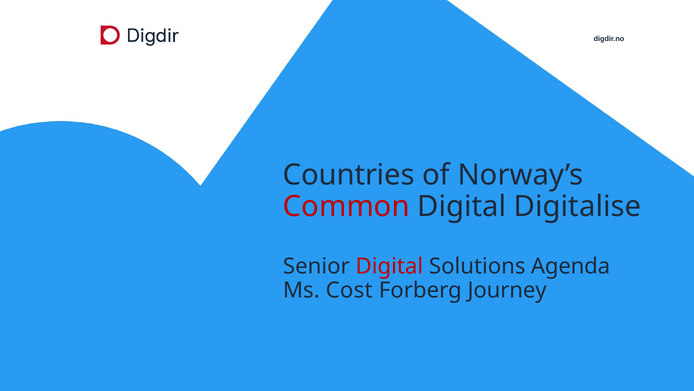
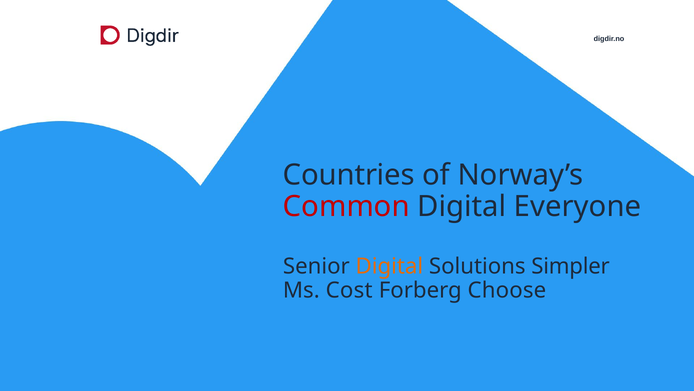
Digitalise: Digitalise -> Everyone (578, 206)
Digital colour: red -> orange (389, 266)
Agenda: Agenda -> Simpler (571, 266)
Journey: Journey -> Choose (507, 290)
